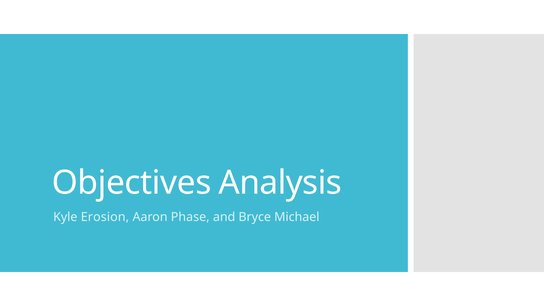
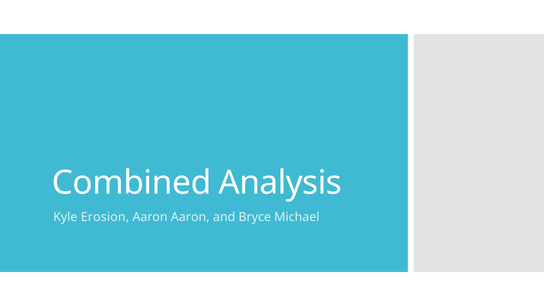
Objectives: Objectives -> Combined (132, 183)
Aaron Phase: Phase -> Aaron (190, 217)
